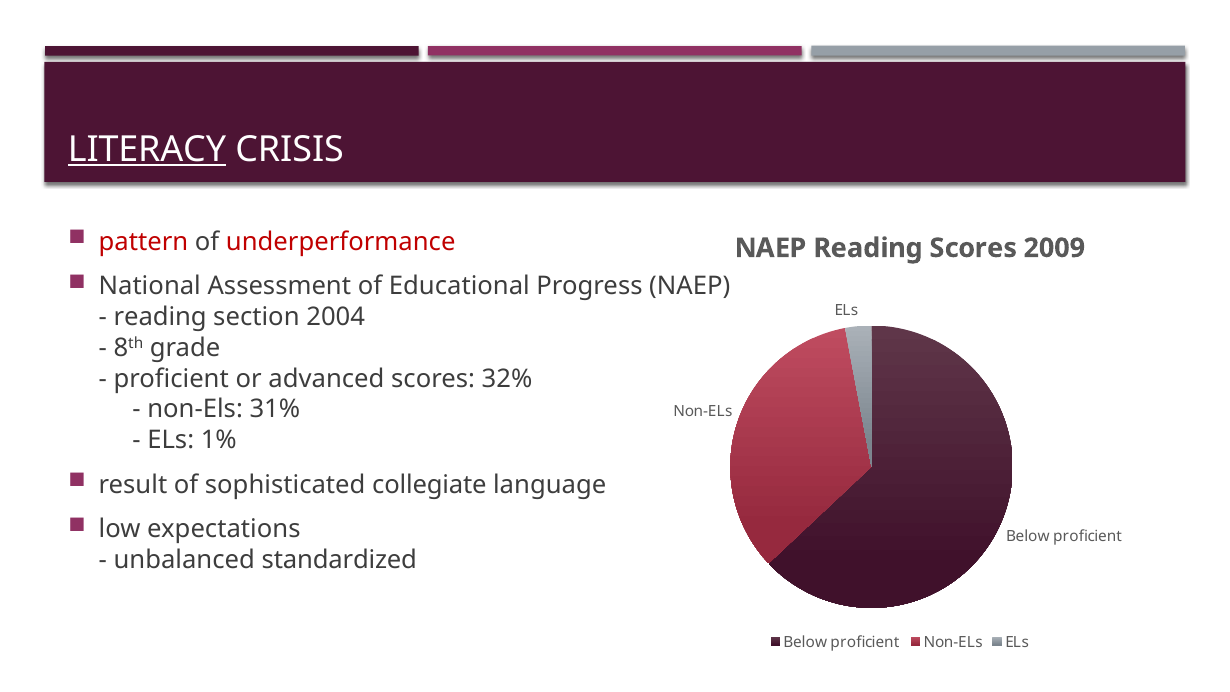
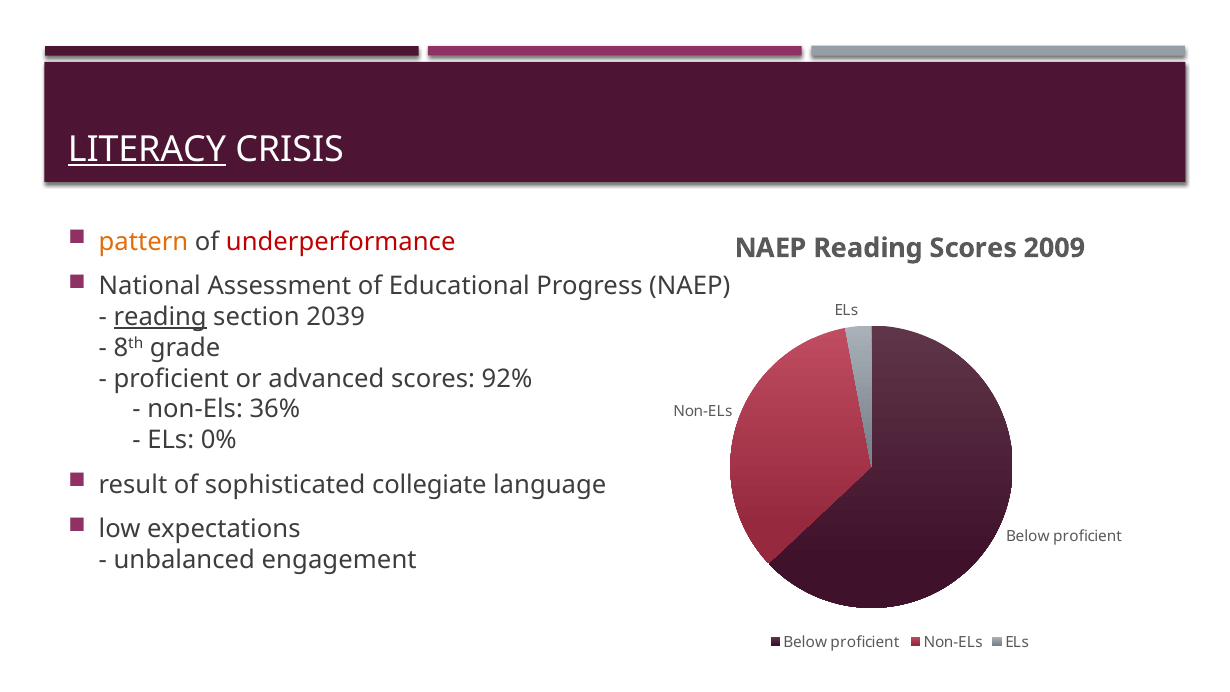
pattern colour: red -> orange (144, 242)
reading underline: none -> present (160, 317)
2004: 2004 -> 2039 (336, 317)
32%: 32% -> 92% (507, 379)
31%: 31% -> 36% (275, 409)
1%: 1% -> 0% (219, 440)
standardized: standardized -> engagement (339, 560)
